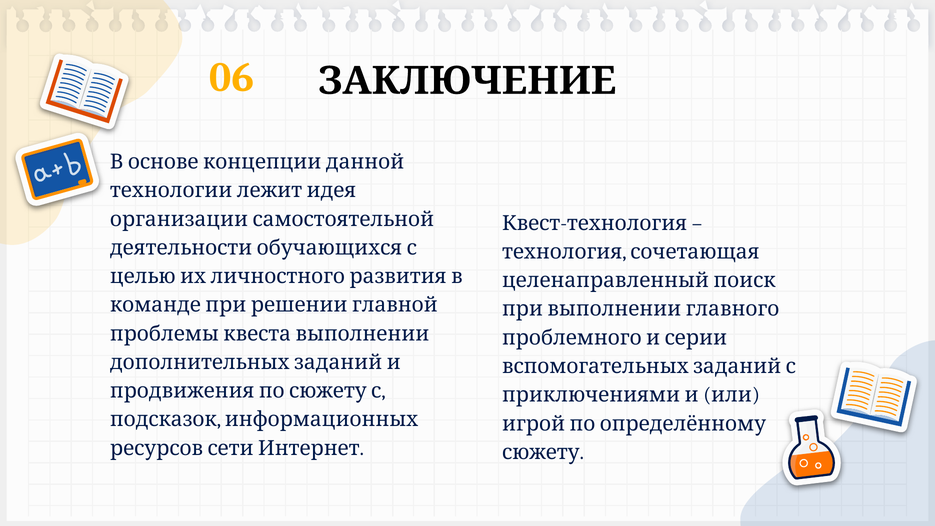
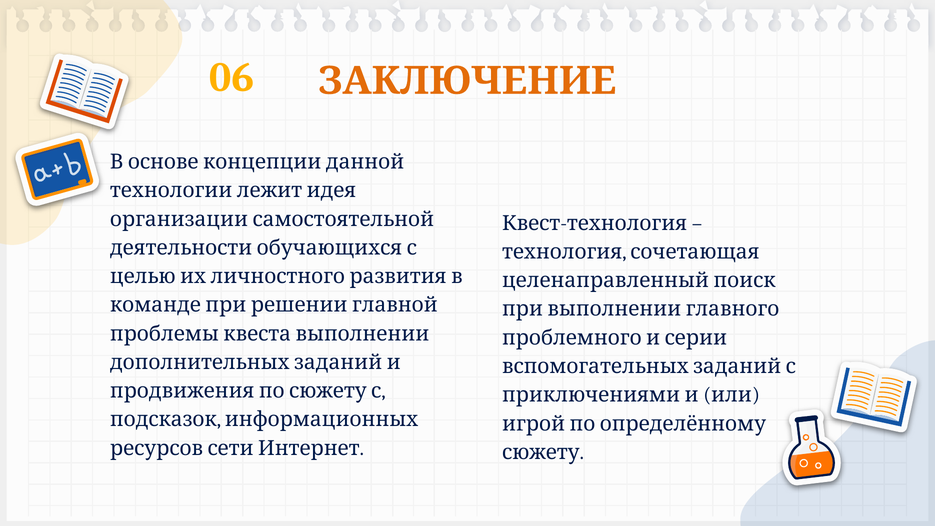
ЗАКЛЮЧЕНИЕ colour: black -> orange (467, 81)
